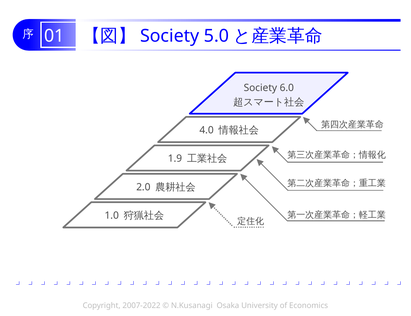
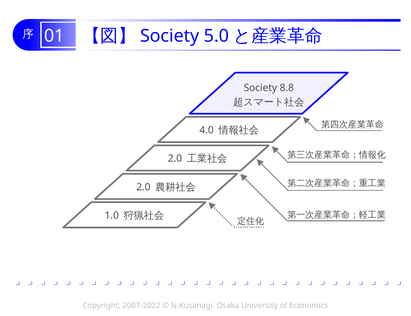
6.0: 6.0 -> 8.8 (287, 88)
1.9: 1.9 -> 2.0 (175, 159)
